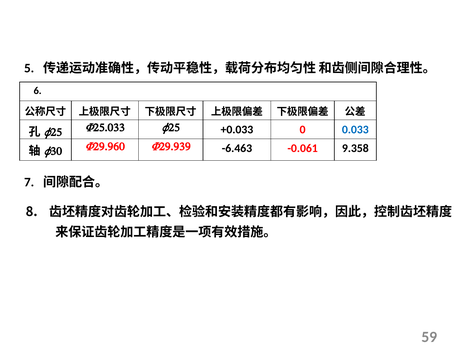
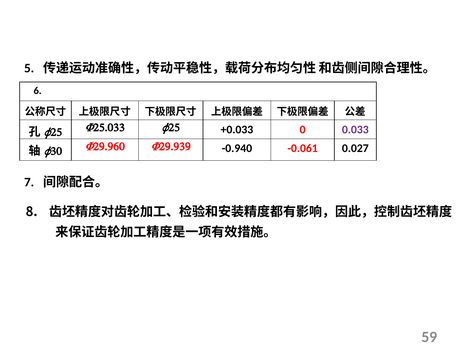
0.033 colour: blue -> purple (355, 129)
-6.463: -6.463 -> -0.940 (237, 148)
9.358: 9.358 -> 0.027 (355, 148)
